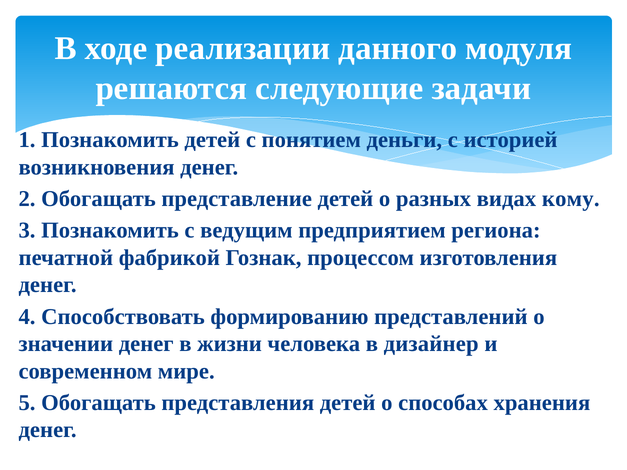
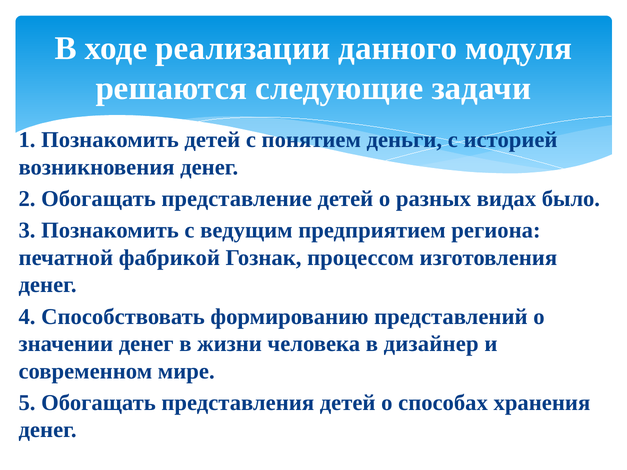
кому: кому -> было (571, 199)
